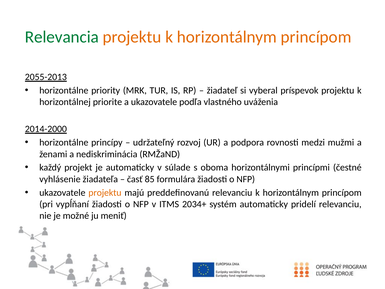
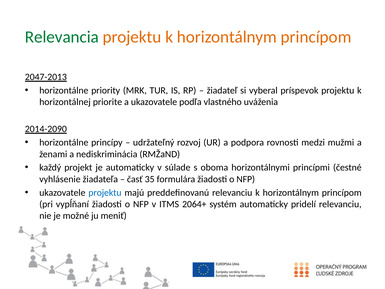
2055-2013: 2055-2013 -> 2047-2013 (46, 77)
2014-2000: 2014-2000 -> 2014-2090 (46, 129)
85: 85 -> 35 (150, 179)
projektu colour: orange -> blue (105, 192)
2034+: 2034+ -> 2064+ (194, 204)
